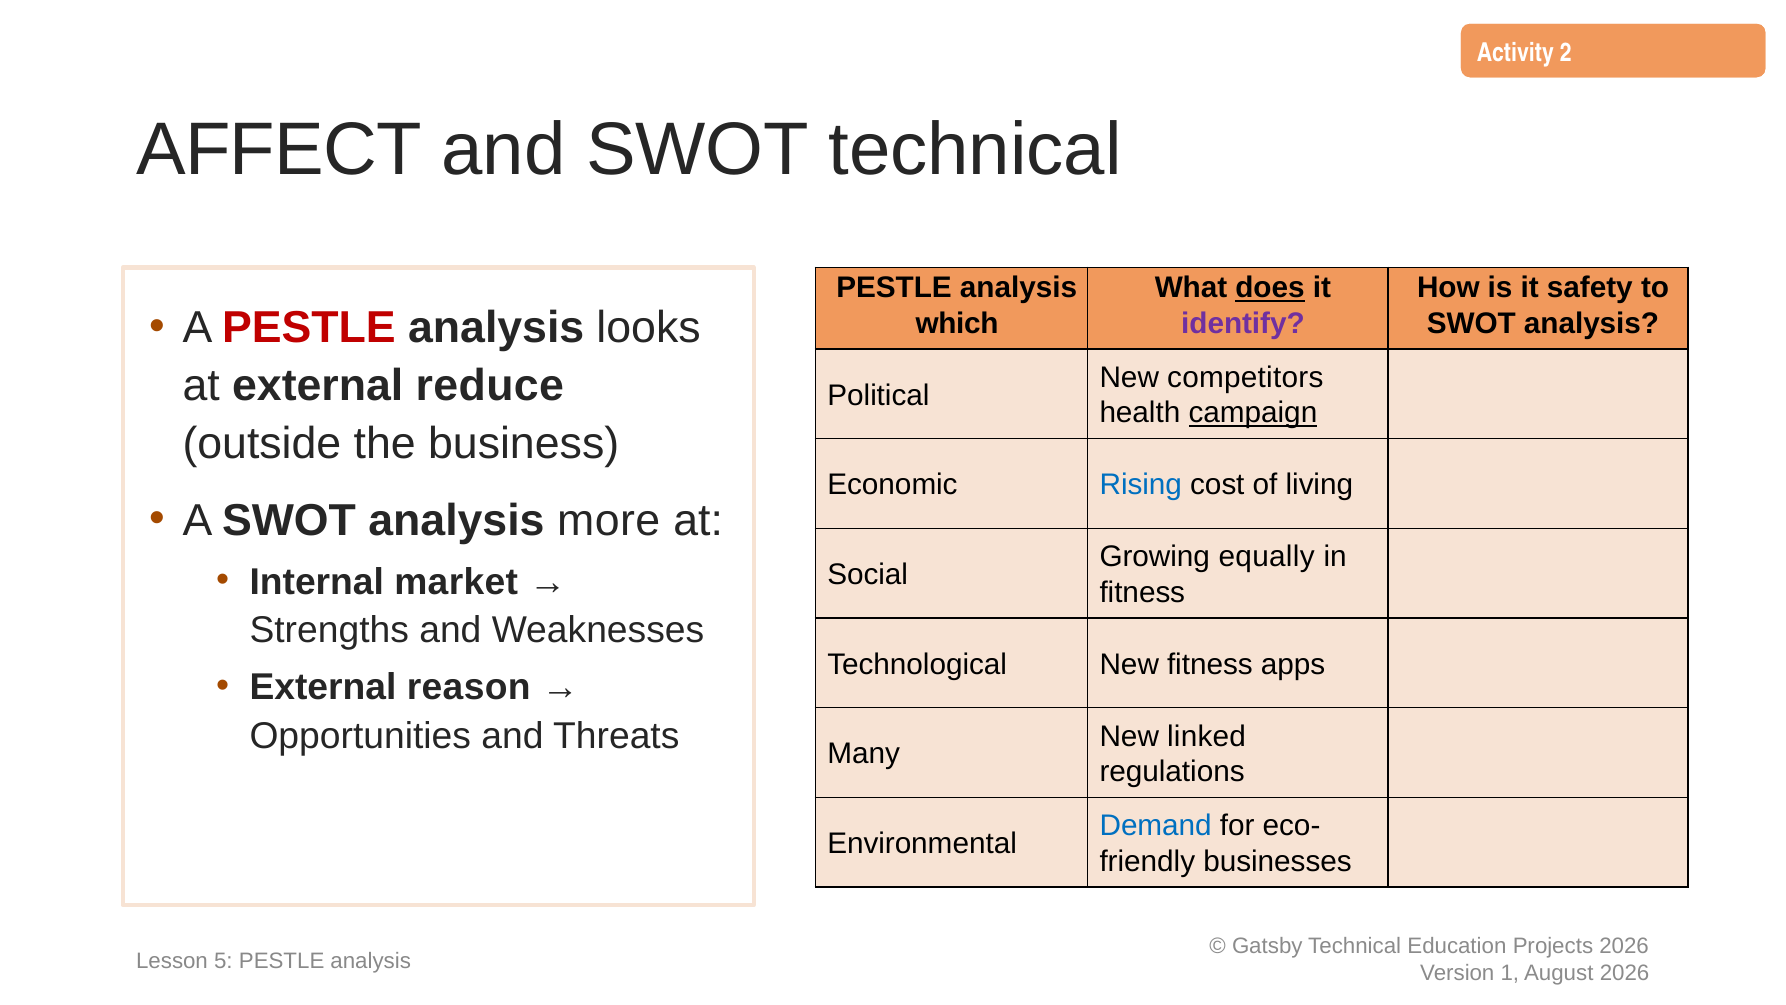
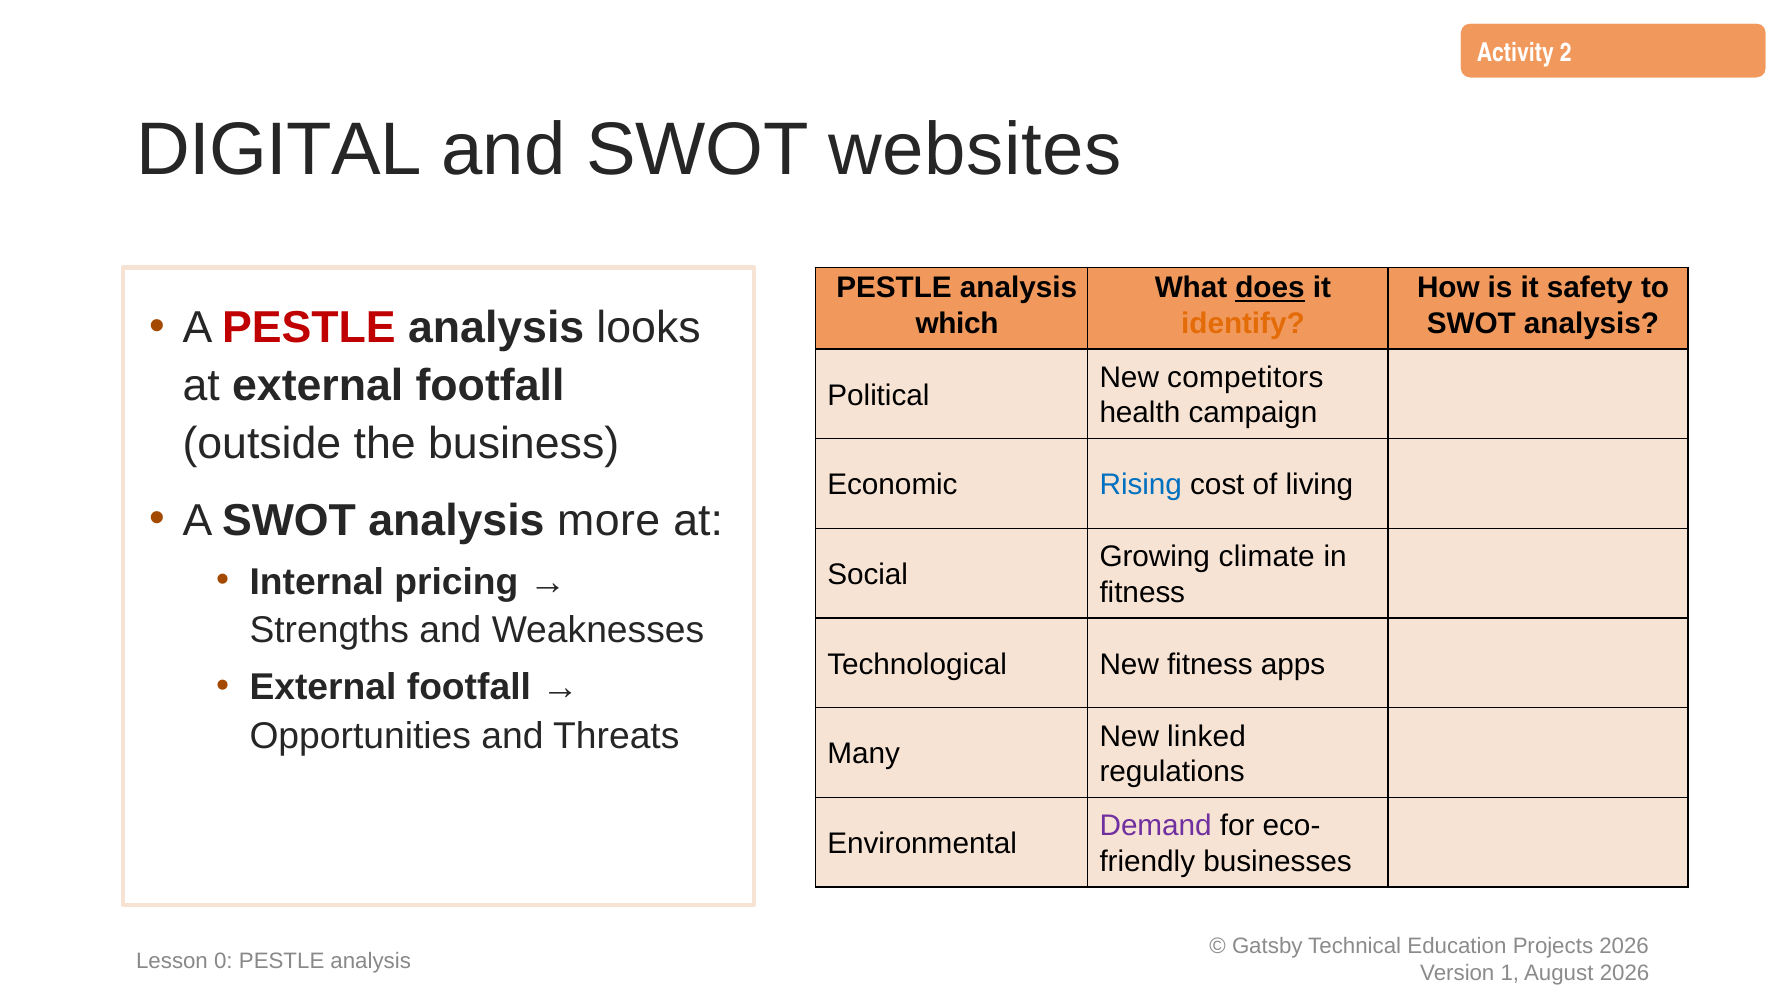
AFFECT: AFFECT -> DIGITAL (279, 150)
SWOT technical: technical -> websites (975, 150)
identify colour: purple -> orange (1243, 323)
at external reduce: reduce -> footfall (490, 386)
campaign underline: present -> none (1253, 413)
equally: equally -> climate (1267, 557)
market: market -> pricing (456, 582)
reason: reason -> footfall (469, 687)
Demand colour: blue -> purple (1156, 826)
5: 5 -> 0 (223, 960)
